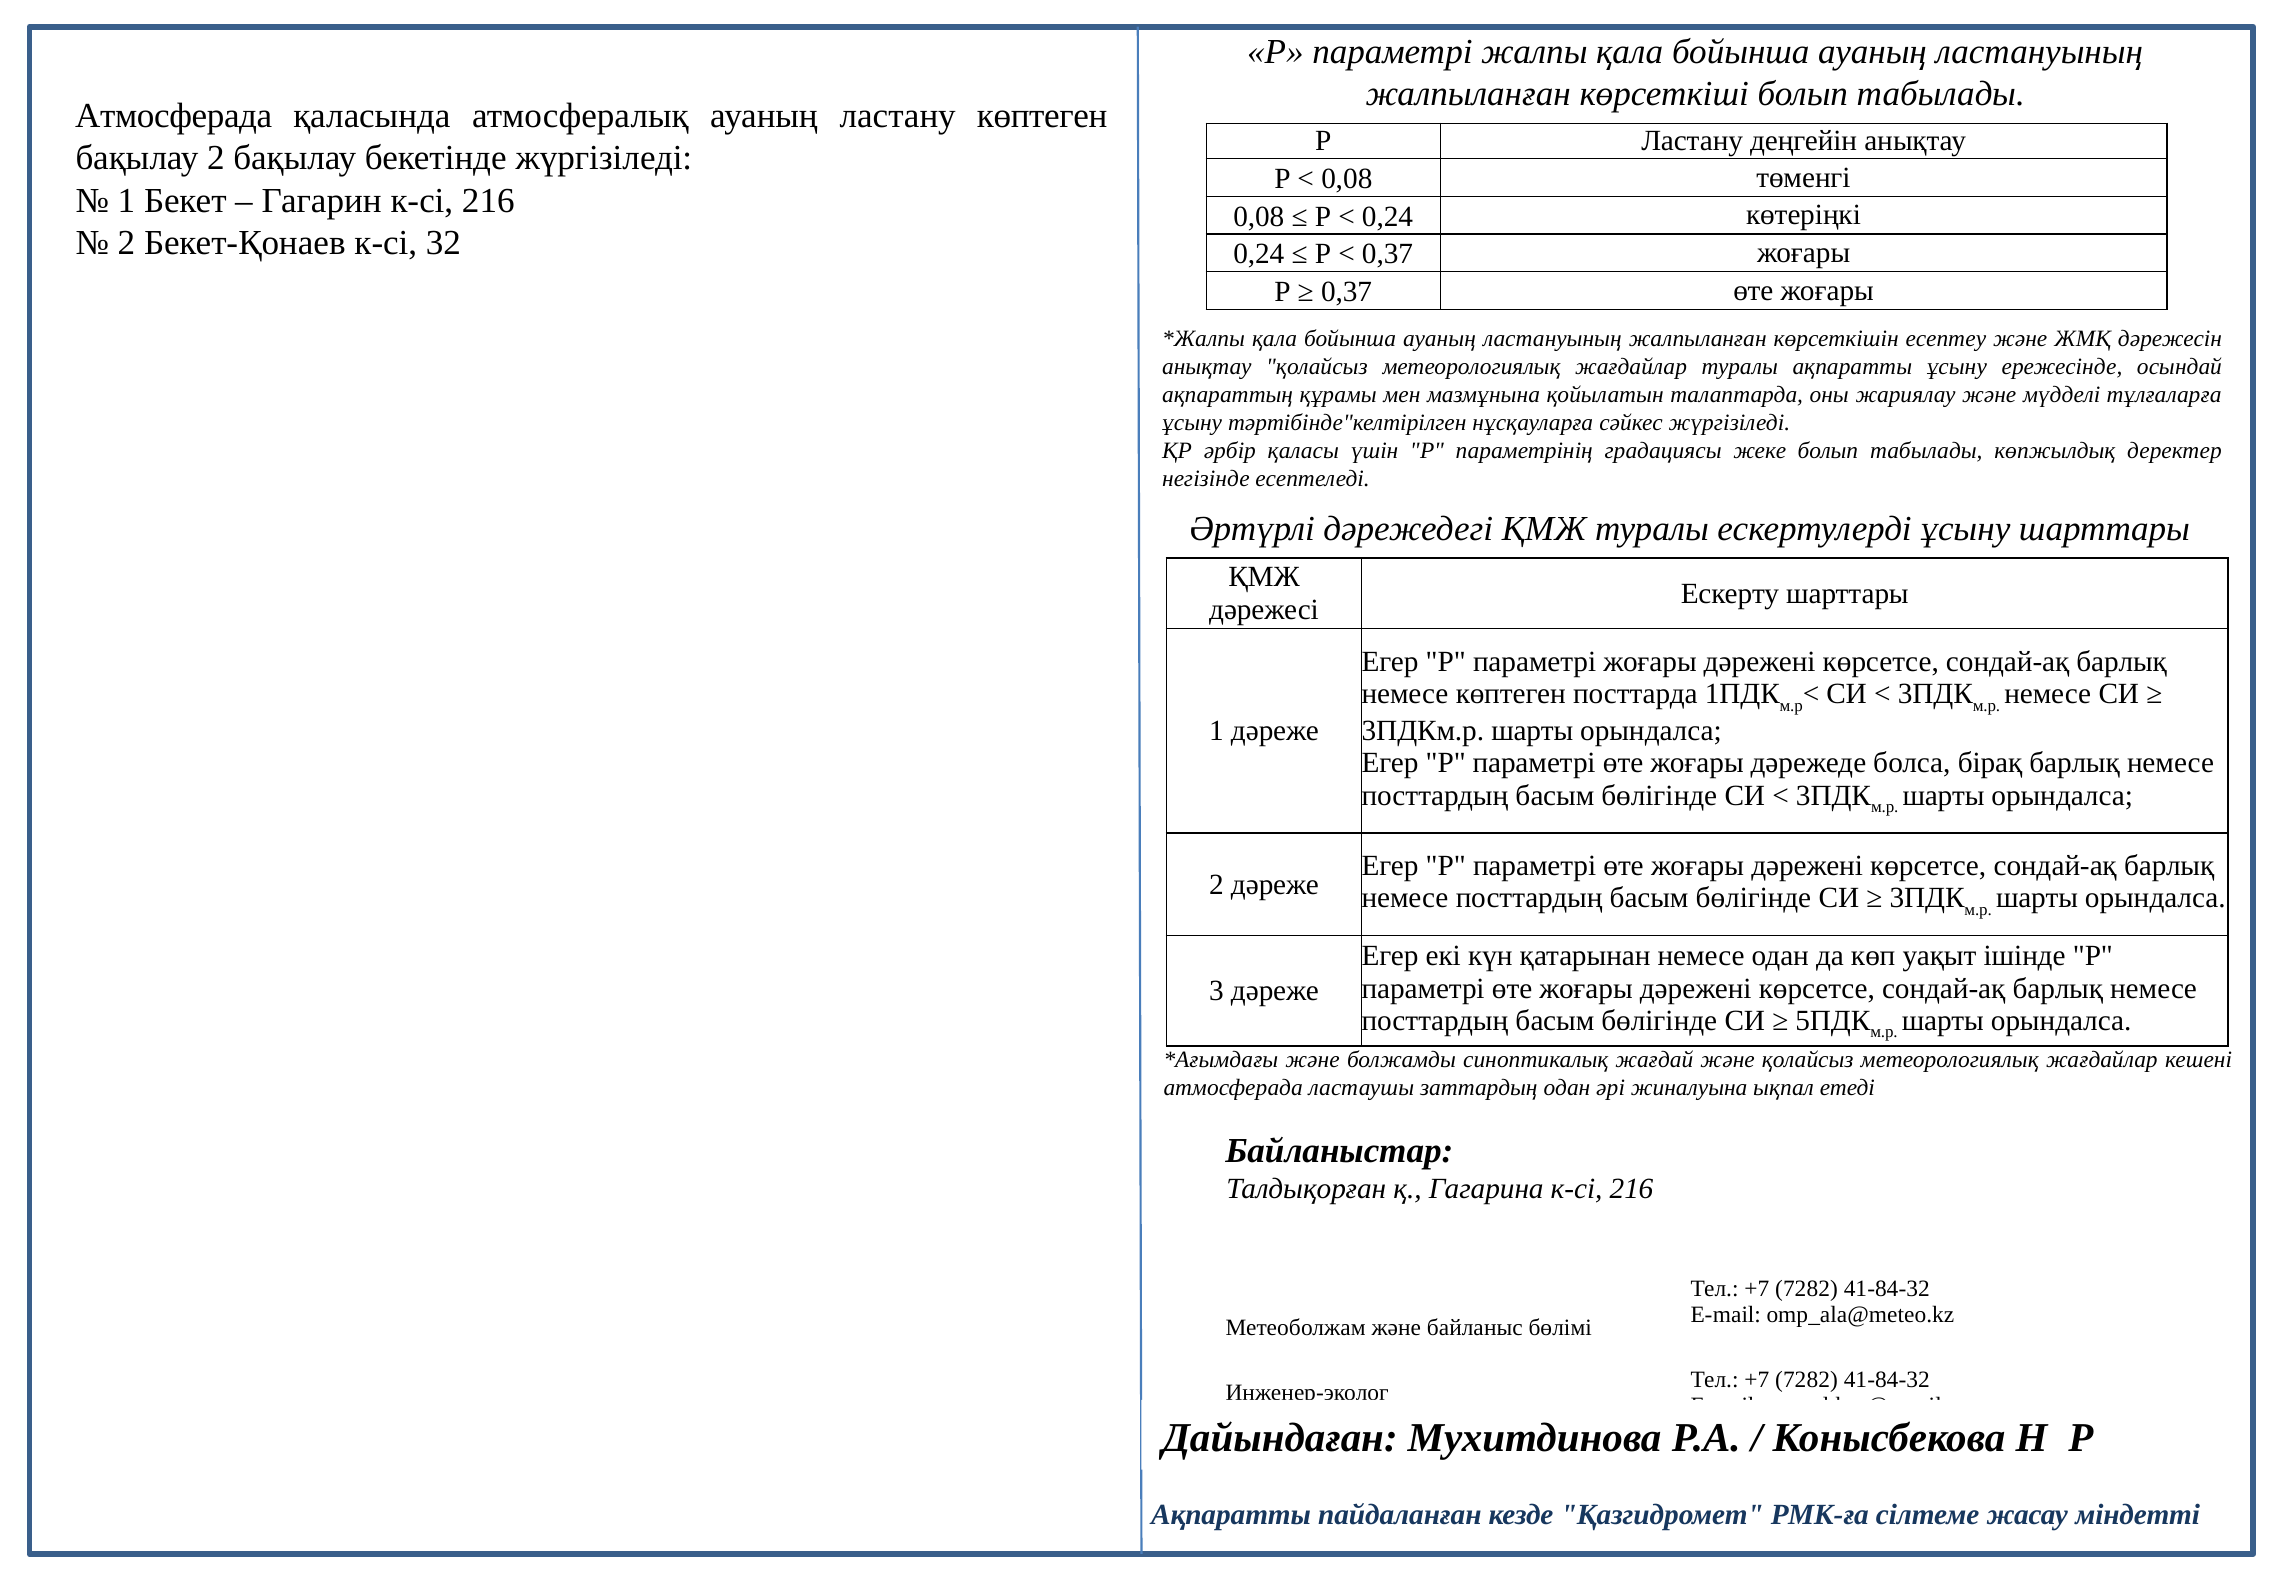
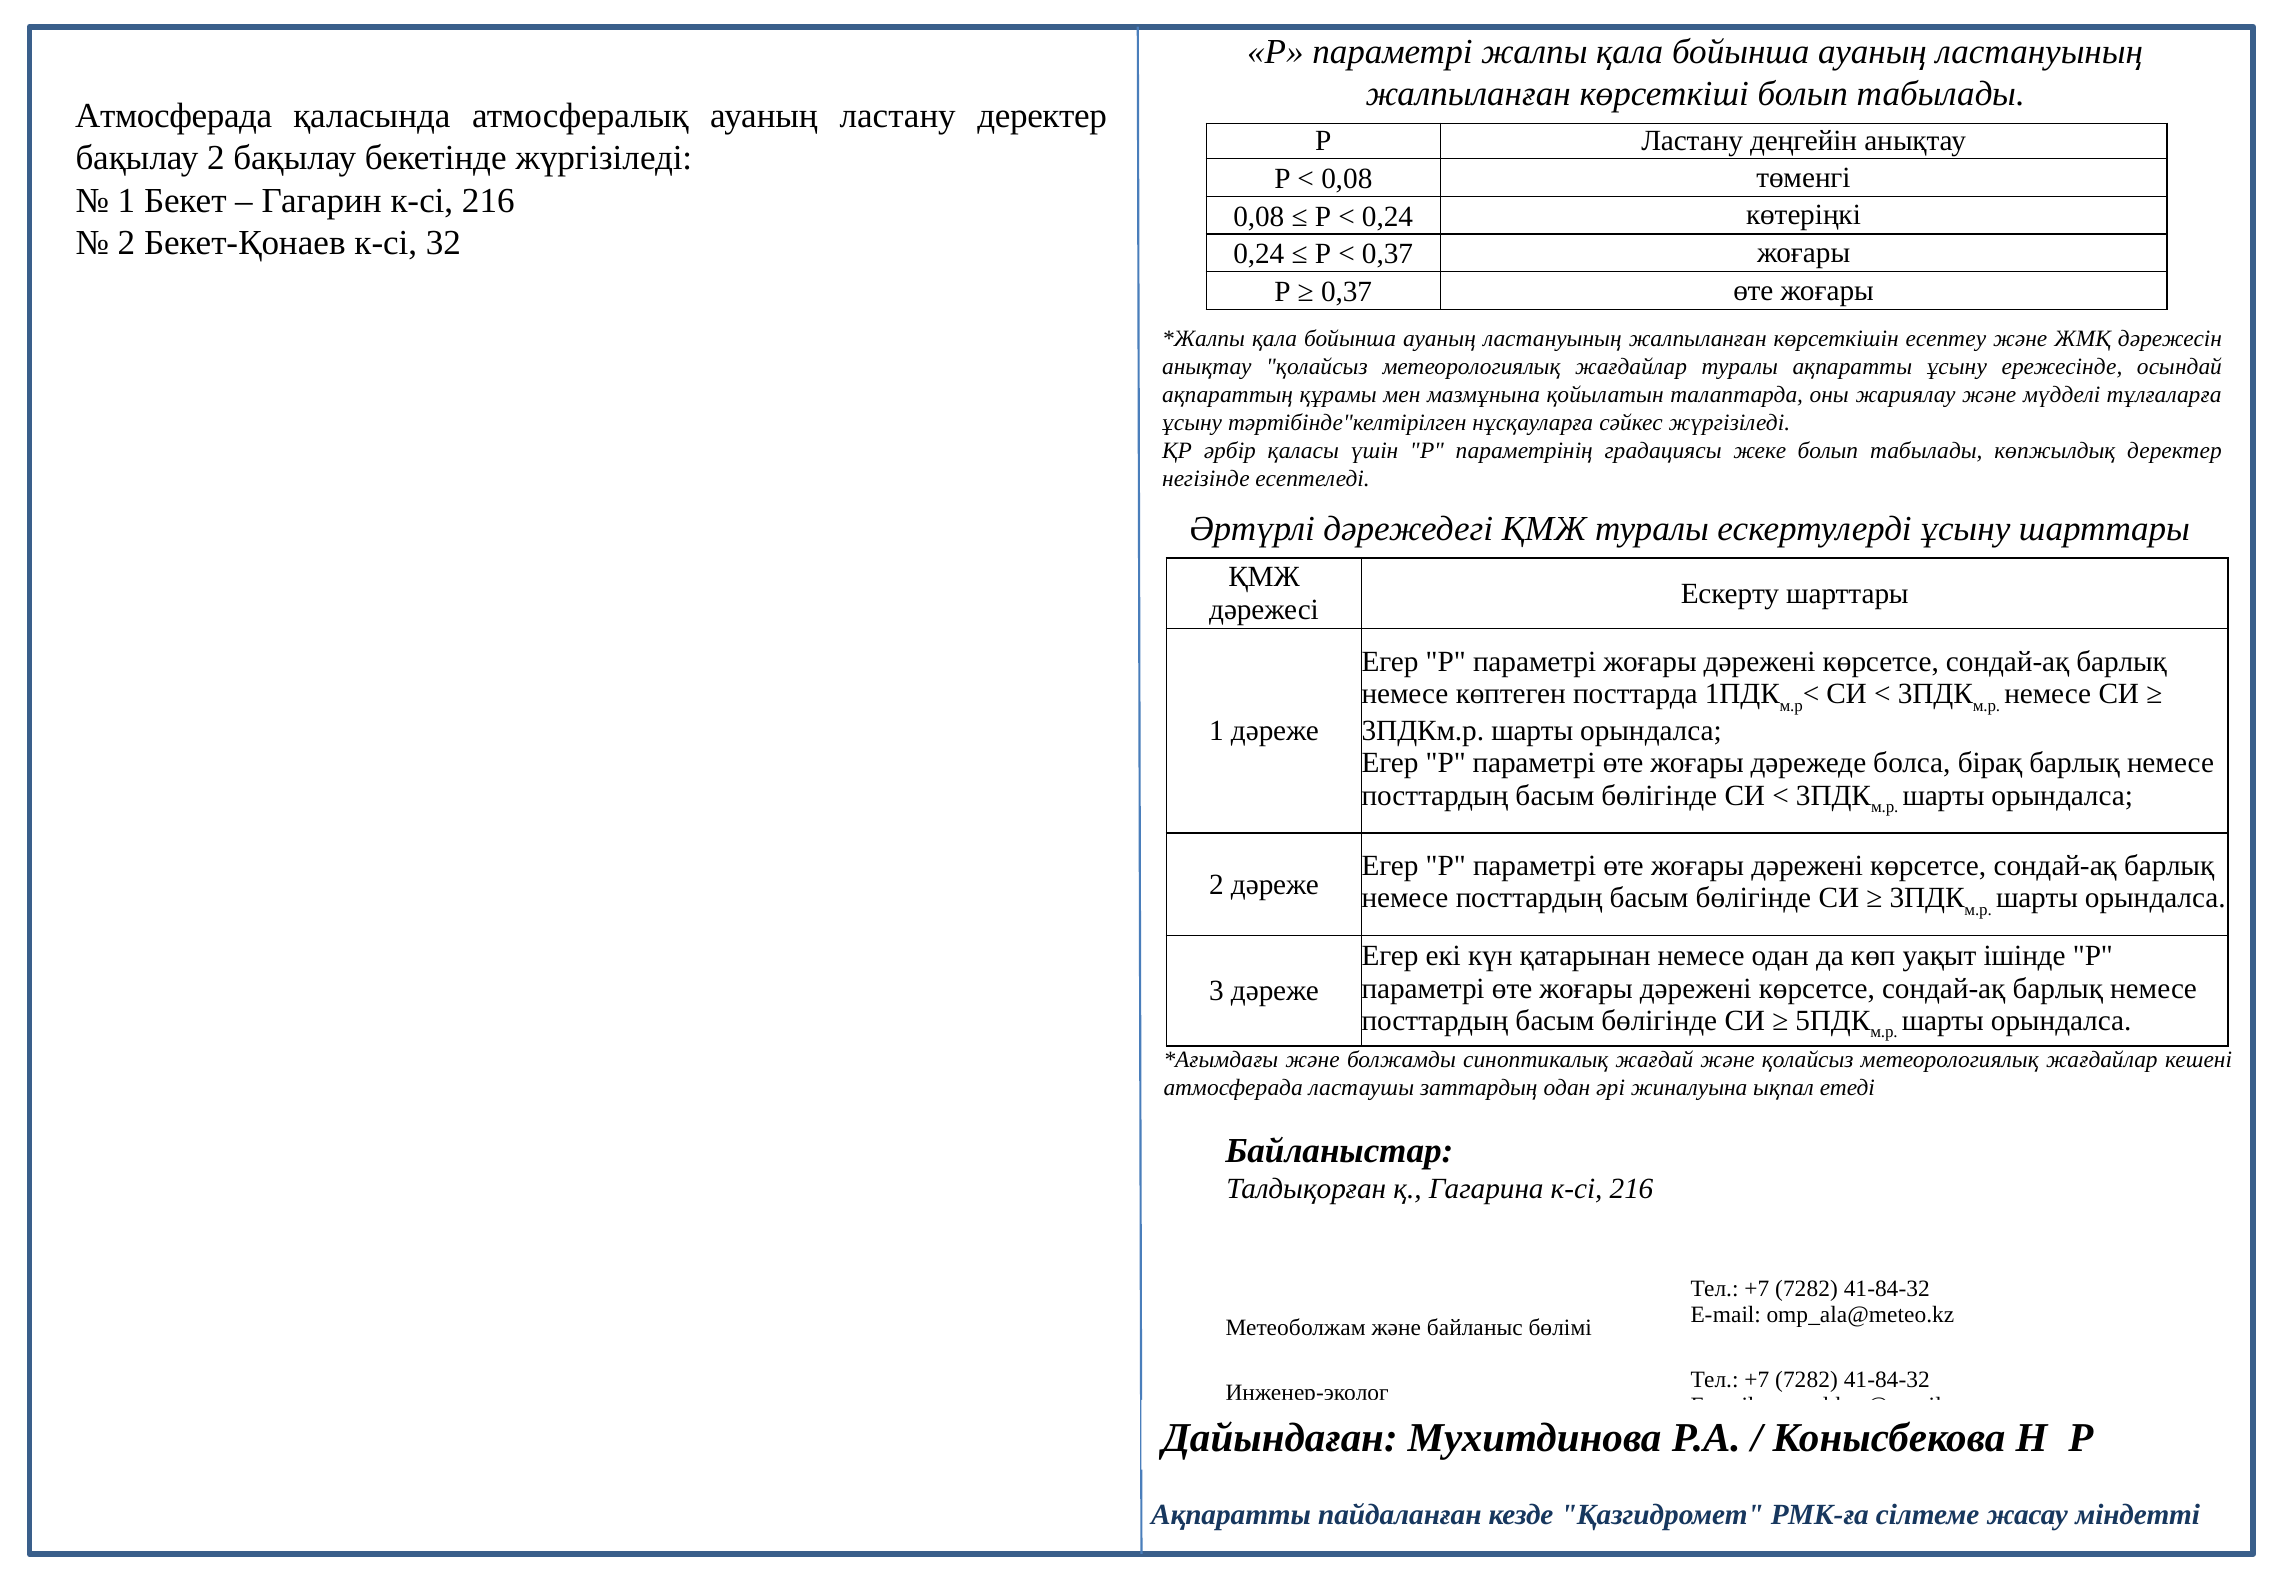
ластану көптеген: көптеген -> деректер (1042, 116)
